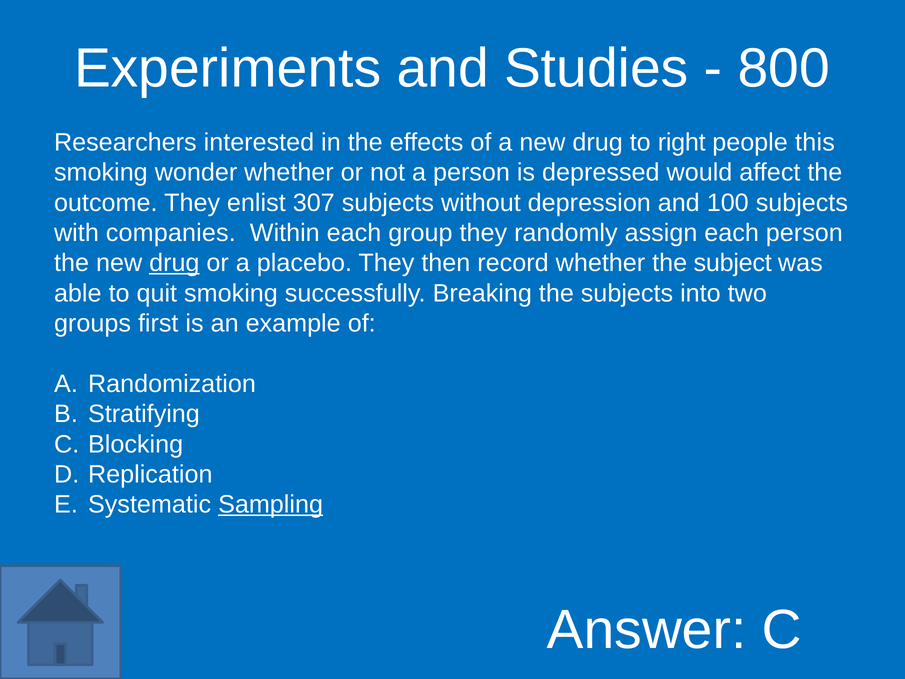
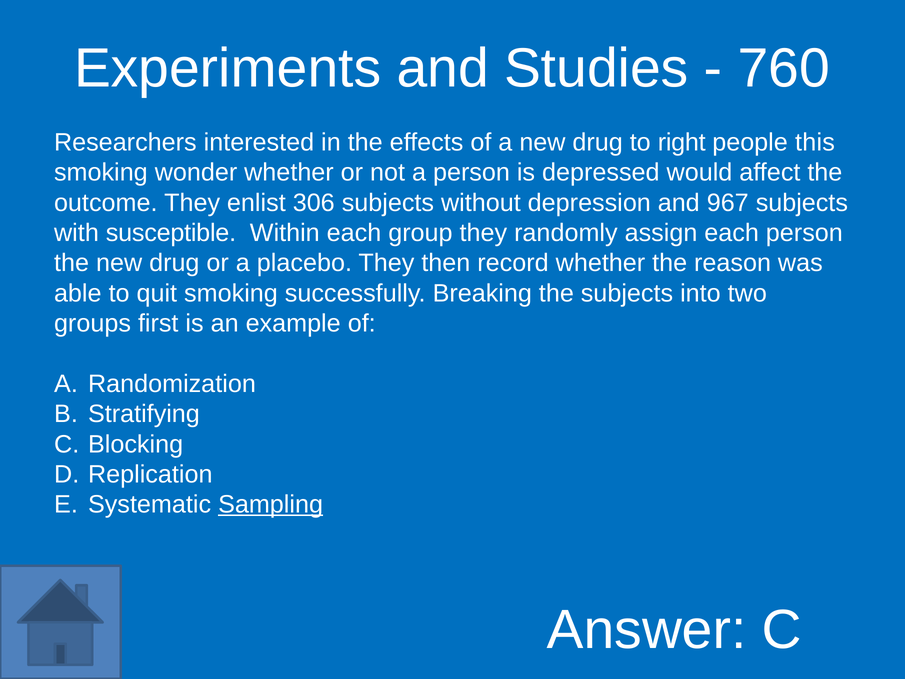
800: 800 -> 760 (784, 69)
307: 307 -> 306 (314, 203)
100: 100 -> 967 (728, 203)
companies: companies -> susceptible (171, 233)
drug underline: present -> none (174, 263)
subject: subject -> reason (733, 263)
